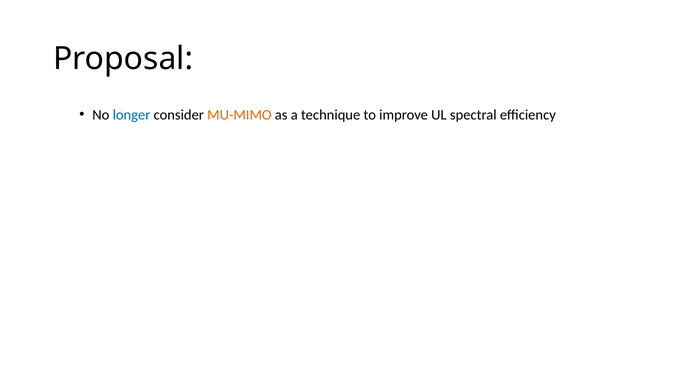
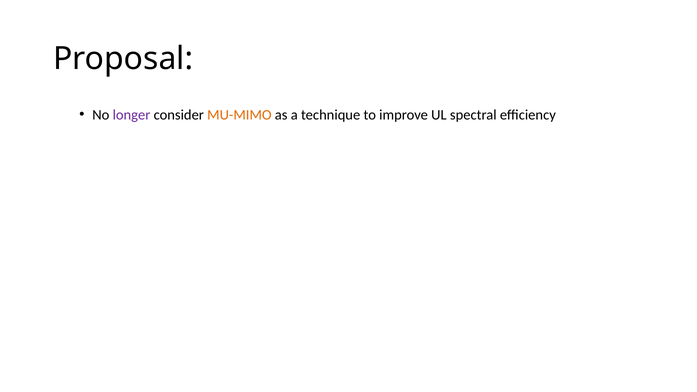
longer colour: blue -> purple (131, 115)
